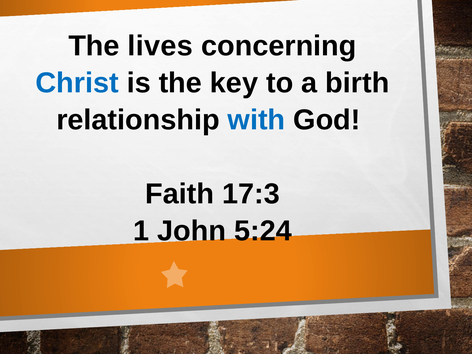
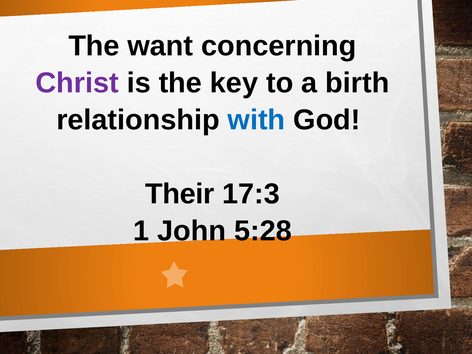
lives: lives -> want (160, 46)
Christ colour: blue -> purple (77, 83)
Faith: Faith -> Their (180, 194)
5:24: 5:24 -> 5:28 (263, 231)
